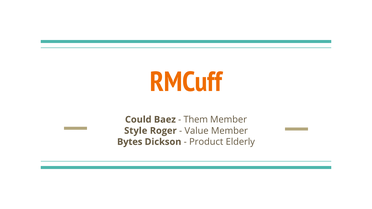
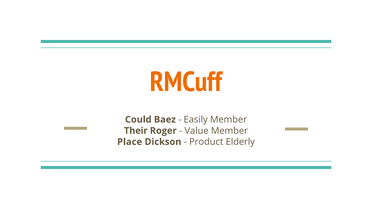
Them: Them -> Easily (196, 120)
Style: Style -> Their (136, 131)
Bytes: Bytes -> Place (130, 142)
